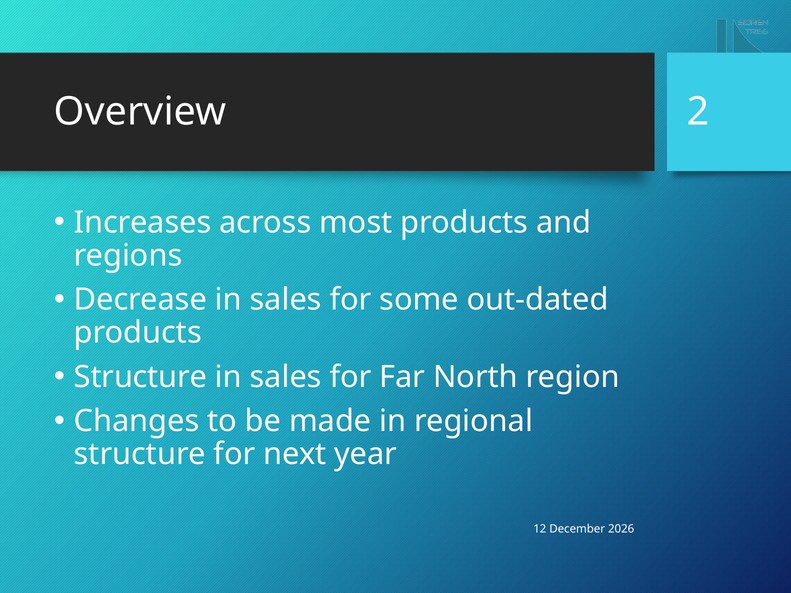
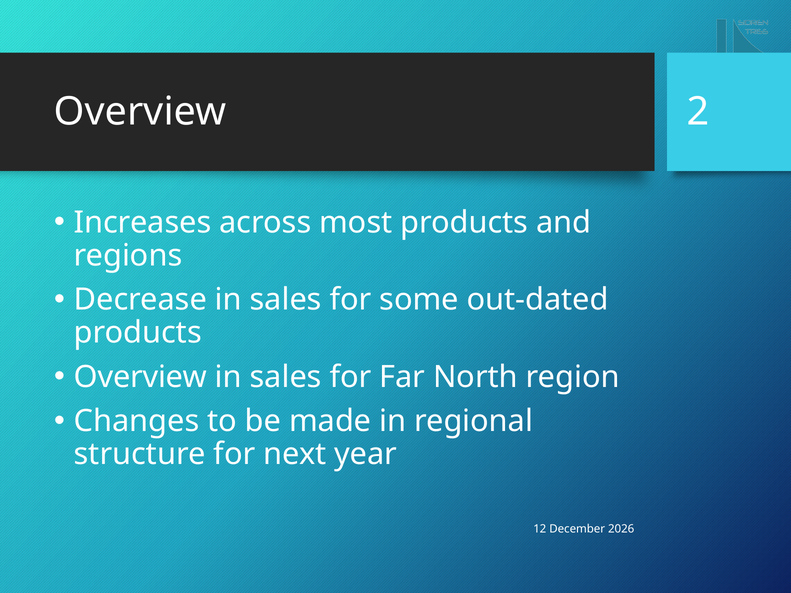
Structure: Structure -> Overview (140, 377)
